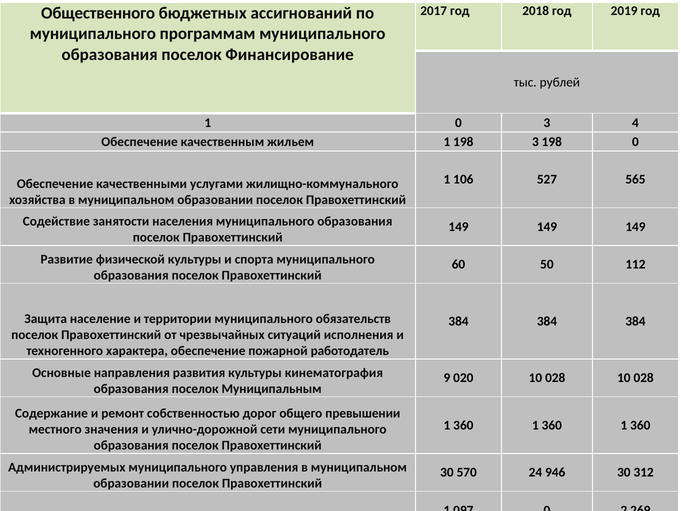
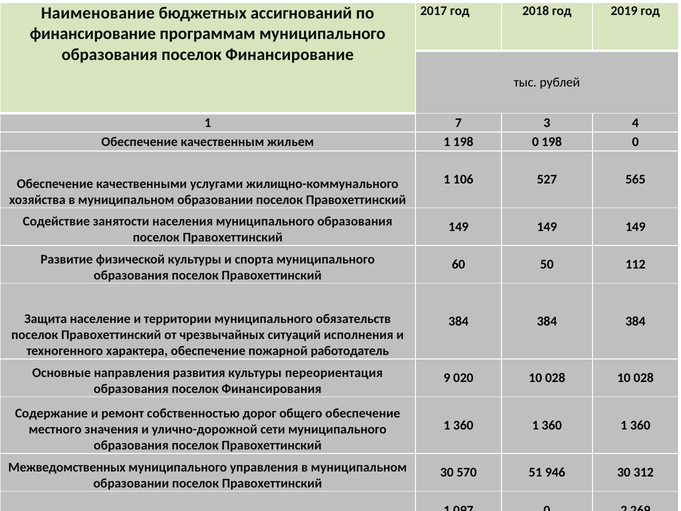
Общественного: Общественного -> Наименование (98, 13)
муниципального: муниципального -> финансирование (93, 34)
1 0: 0 -> 7 (458, 123)
1 198 3: 3 -> 0 (535, 142)
кинематография: кинематография -> переориентация (334, 372)
поселок Муниципальным: Муниципальным -> Финансирования (272, 389)
общего превышении: превышении -> обеспечение (363, 413)
Администрируемых: Администрируемых -> Межведомственных (67, 467)
24: 24 -> 51 (535, 472)
